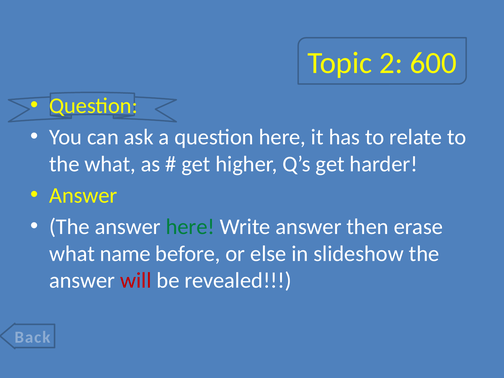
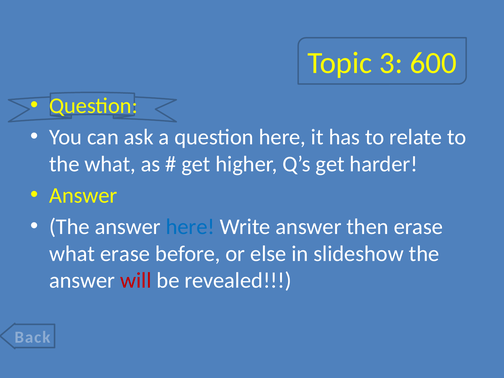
2: 2 -> 3 (391, 63)
here colour: green -> blue (190, 227)
what name: name -> erase (125, 254)
